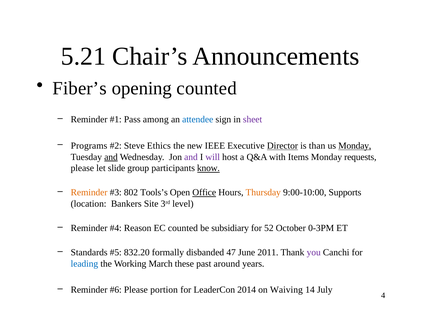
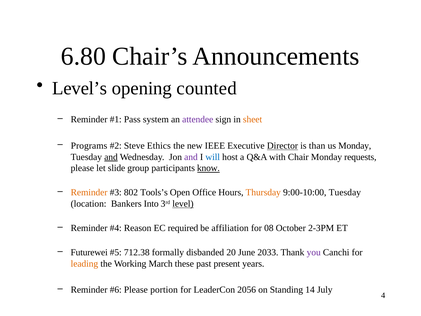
5.21: 5.21 -> 6.80 (83, 56)
Fiber’s: Fiber’s -> Level’s (80, 88)
among: among -> system (156, 119)
attendee colour: blue -> purple (198, 119)
sheet colour: purple -> orange (253, 119)
Monday underline: present -> none (355, 146)
will colour: purple -> blue (213, 157)
Items: Items -> Chair (298, 157)
Office underline: present -> none (204, 192)
9:00-10:00 Supports: Supports -> Tuesday (345, 192)
Site: Site -> Into (151, 204)
level underline: none -> present (183, 204)
EC counted: counted -> required (183, 228)
subsidiary: subsidiary -> affiliation (230, 228)
52: 52 -> 08 (269, 228)
0-3PM: 0-3PM -> 2-3PM (321, 228)
Standards: Standards -> Futurewei (89, 252)
832.20: 832.20 -> 712.38 (137, 252)
47: 47 -> 20 (231, 252)
2011: 2011 -> 2033 (268, 252)
leading colour: blue -> orange (84, 263)
around: around -> present (227, 263)
2014: 2014 -> 2056 (247, 290)
Waiving: Waiving -> Standing (286, 290)
